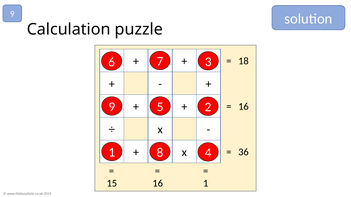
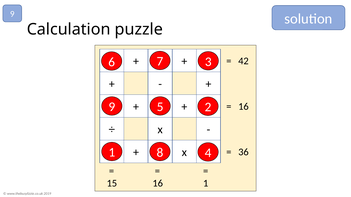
18: 18 -> 42 (243, 61)
